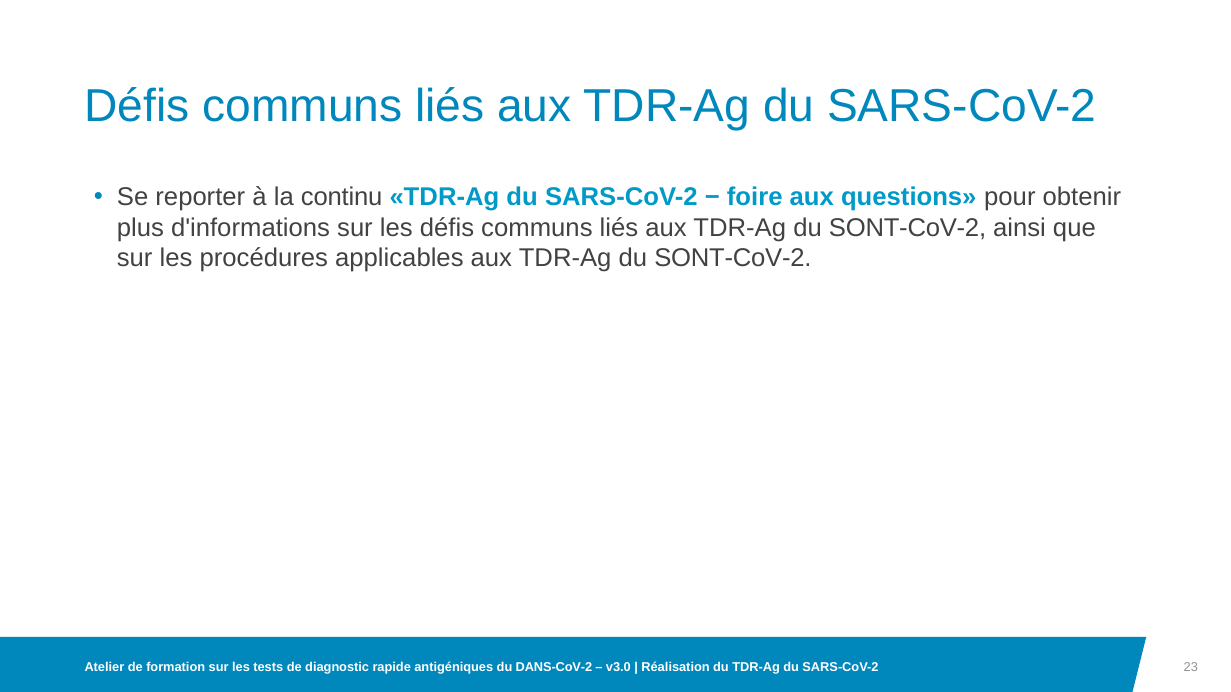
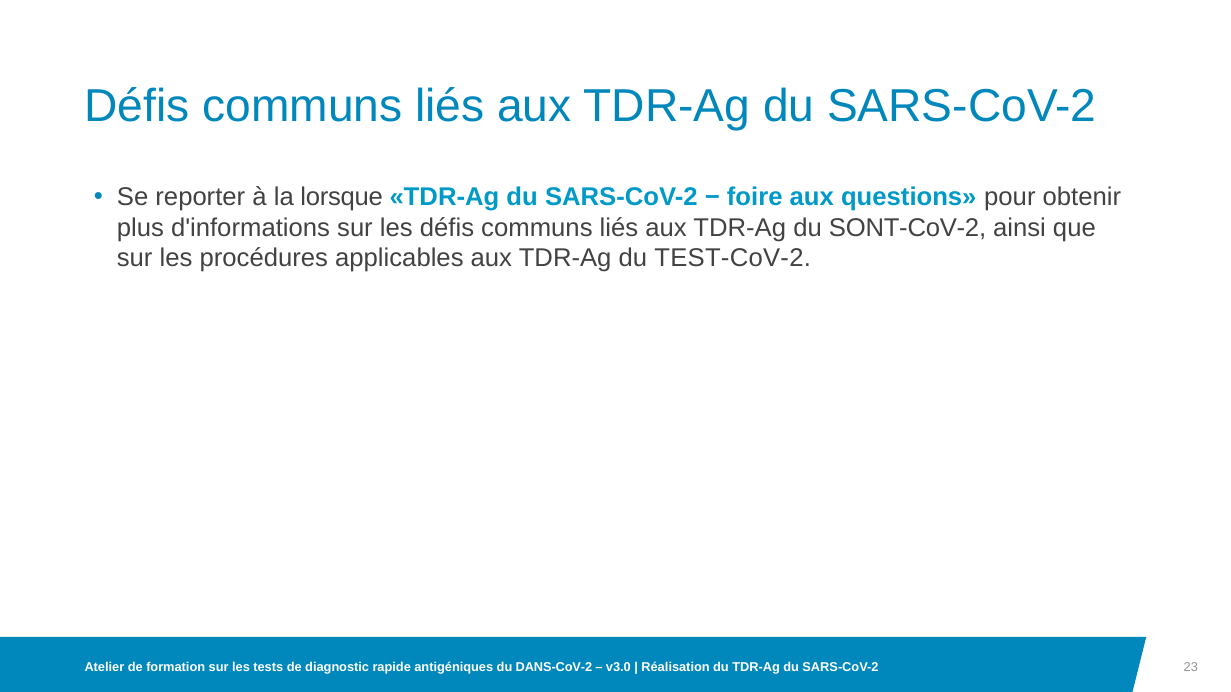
continu: continu -> lorsque (342, 197)
SONT-CoV-2: SONT-CoV-2 -> TEST-CoV-2 (733, 259)
